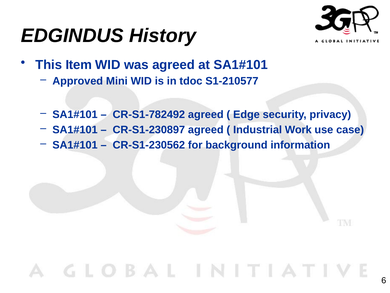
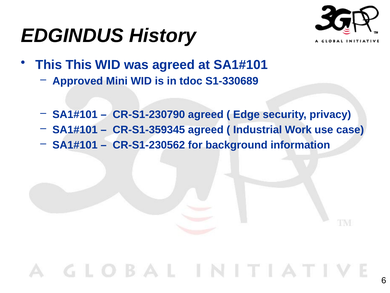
This Item: Item -> This (79, 65)
S1-210577: S1-210577 -> S1-330689 (232, 81)
CR-S1-782492: CR-S1-782492 -> CR-S1-230790 (149, 114)
CR-S1-230897: CR-S1-230897 -> CR-S1-359345 (149, 130)
